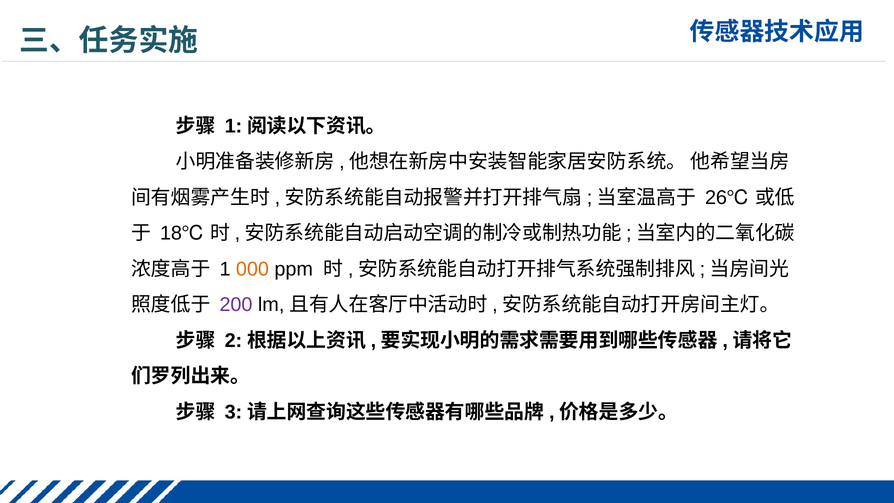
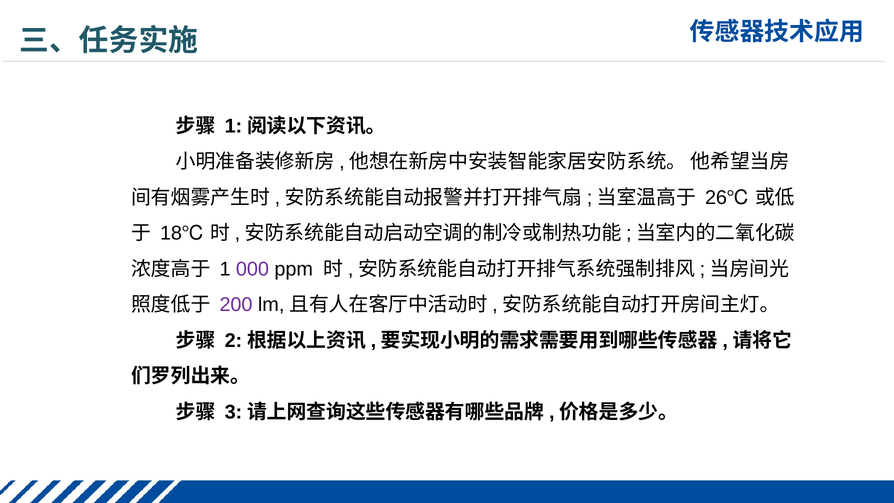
000 colour: orange -> purple (252, 269)
